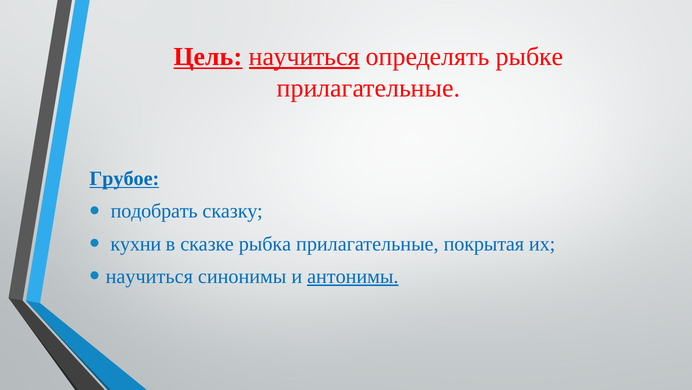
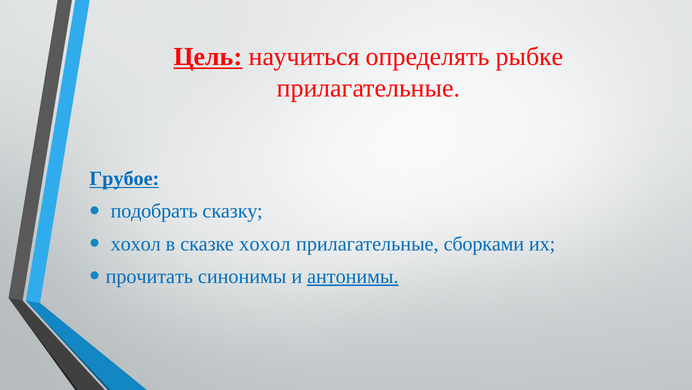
научиться underline: present -> none (304, 57)
кухни: кухни -> хохол (136, 243)
сказке рыбка: рыбка -> хохол (265, 243)
покрытая: покрытая -> сборками (484, 243)
научиться: научиться -> прочитать (149, 276)
